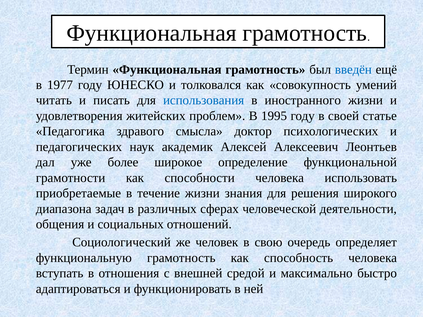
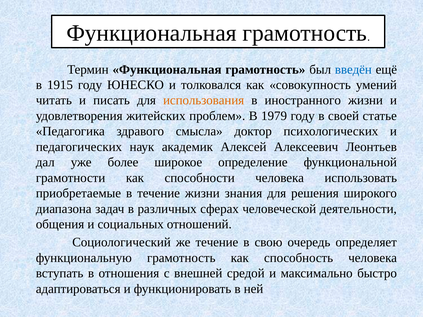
1977: 1977 -> 1915 (60, 85)
использования colour: blue -> orange (204, 100)
1995: 1995 -> 1979 (274, 116)
же человек: человек -> течение (217, 243)
